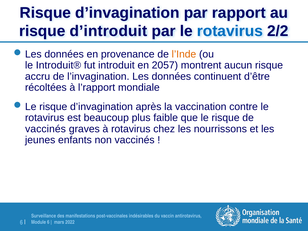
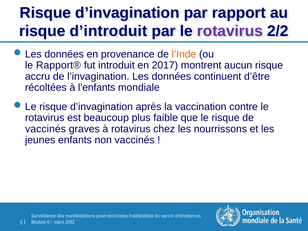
rotavirus colour: blue -> purple (230, 31)
Introduit®: Introduit® -> Rapport® (58, 65)
2057: 2057 -> 2017 (165, 65)
l’rapport: l’rapport -> l’enfants (97, 87)
